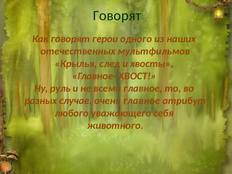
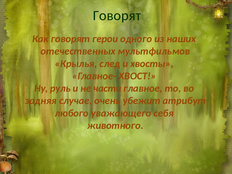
всеми: всеми -> части (107, 88)
разных: разных -> задняя (41, 101)
очень главное: главное -> убежит (142, 101)
